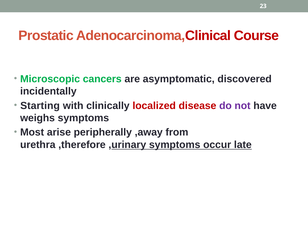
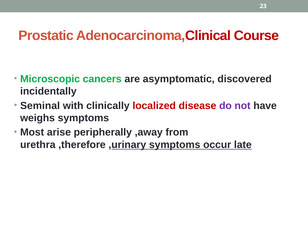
Starting: Starting -> Seminal (40, 106)
